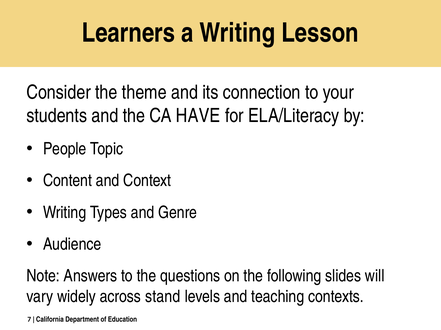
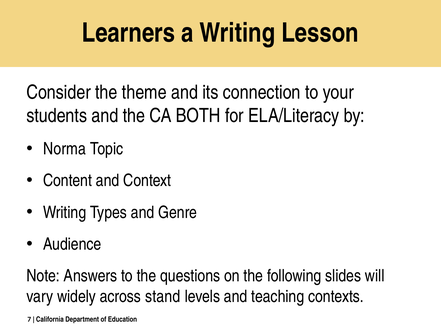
HAVE: HAVE -> BOTH (198, 116)
People: People -> Norma (65, 149)
